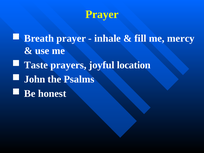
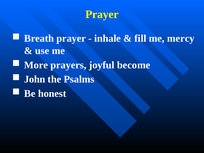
Taste: Taste -> More (36, 65)
location: location -> become (134, 65)
